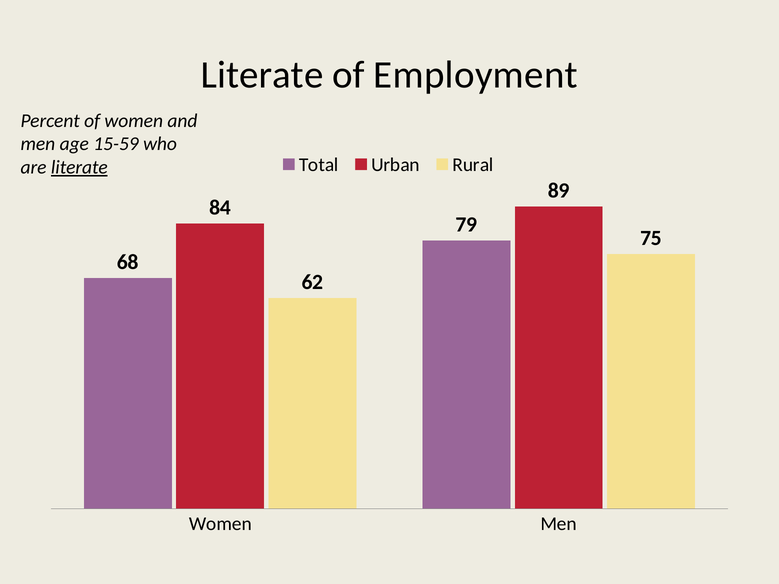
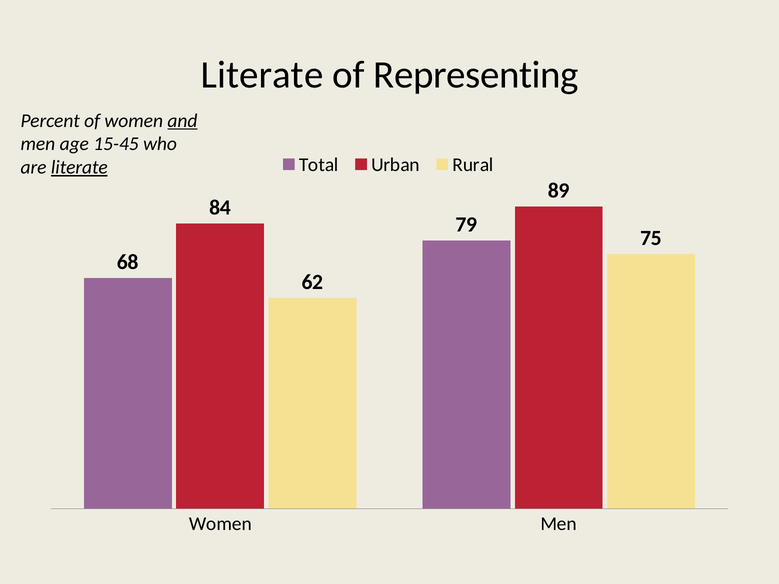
Employment: Employment -> Representing (476, 75)
and underline: none -> present (182, 121)
15-59: 15-59 -> 15-45 (116, 144)
